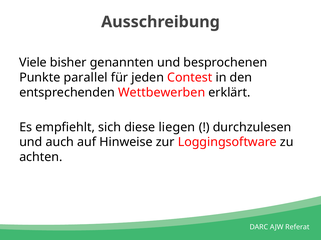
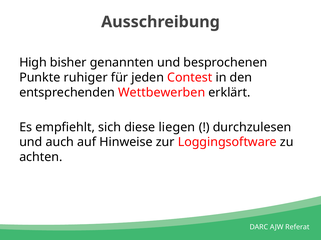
Viele: Viele -> High (33, 63)
parallel: parallel -> ruhiger (86, 78)
